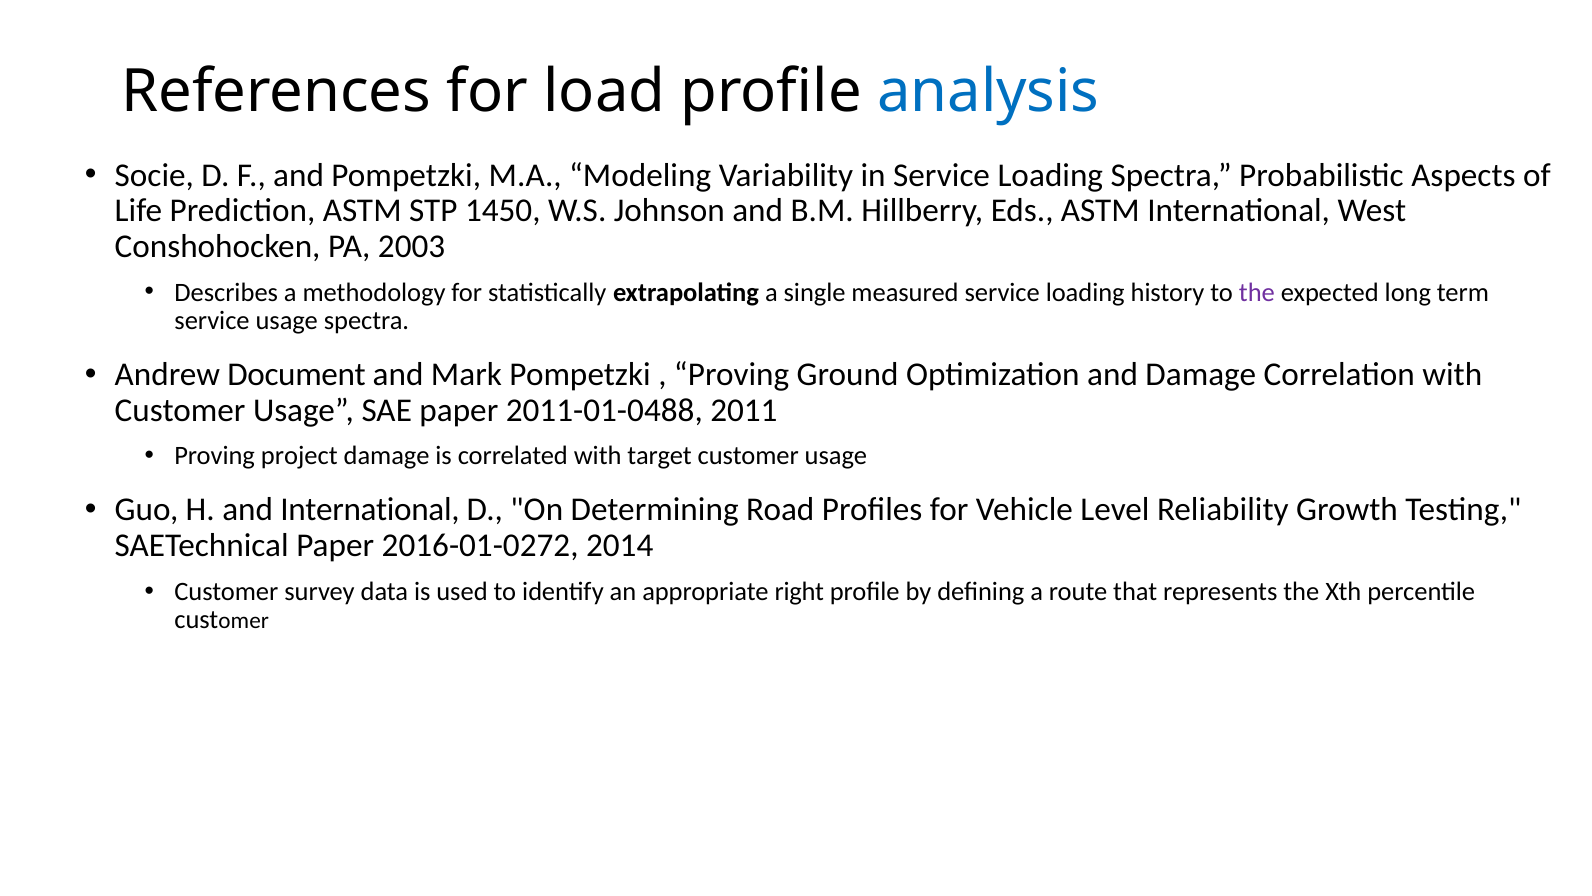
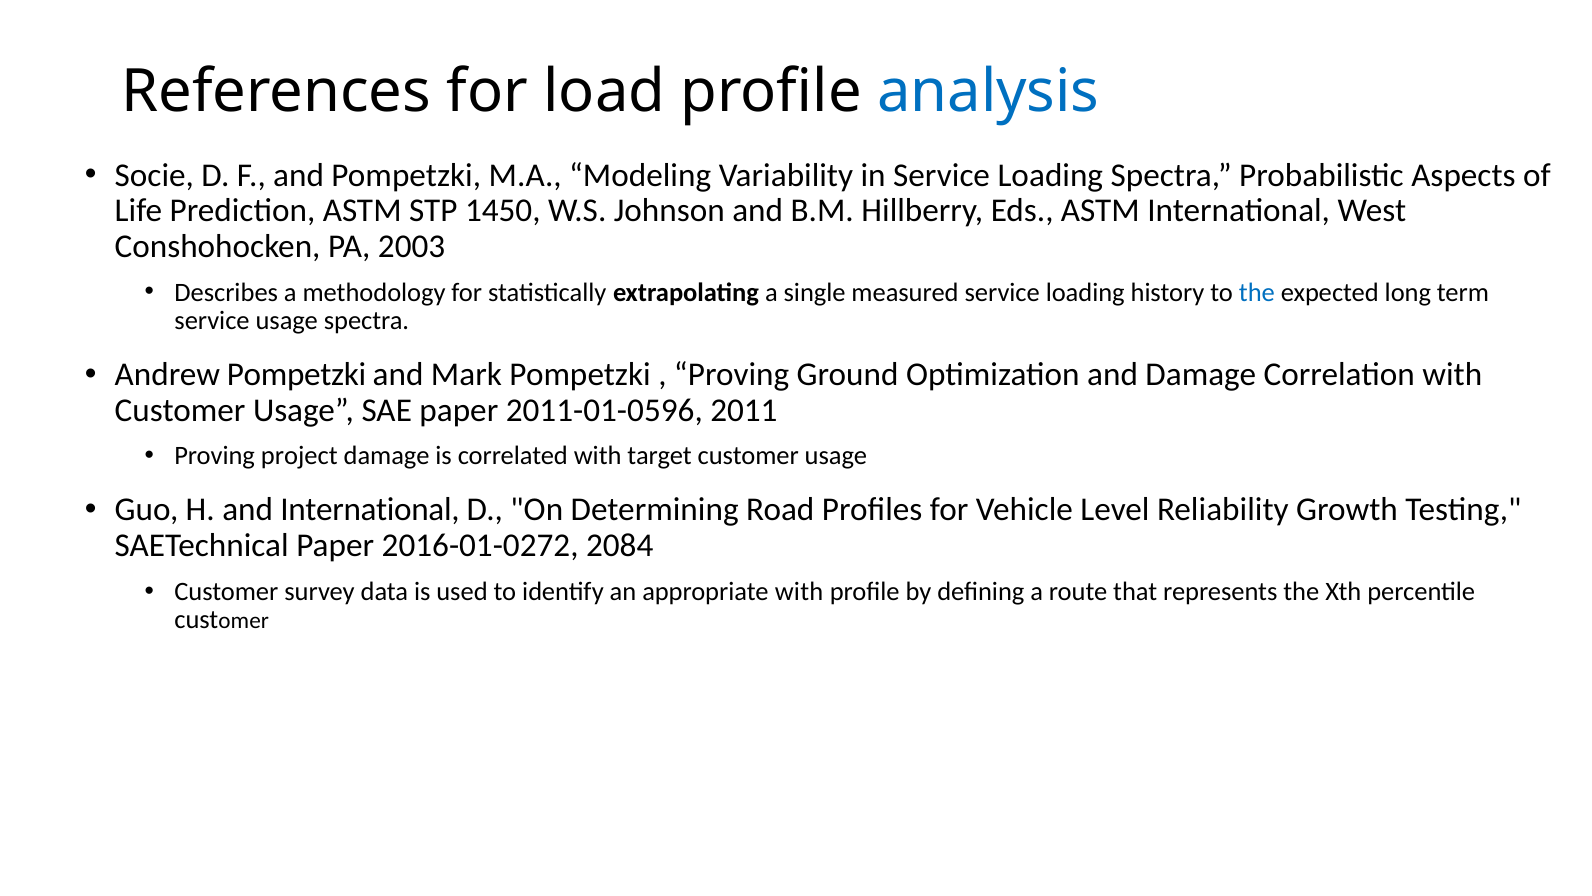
the colour: purple -> blue (1257, 292)
Andrew Document: Document -> Pompetzki (297, 375)
2011-01-0488: 2011-01-0488 -> 2011-01-0596 (604, 410)
2014: 2014 -> 2084 (620, 546)
appropriate right: right -> with (799, 591)
